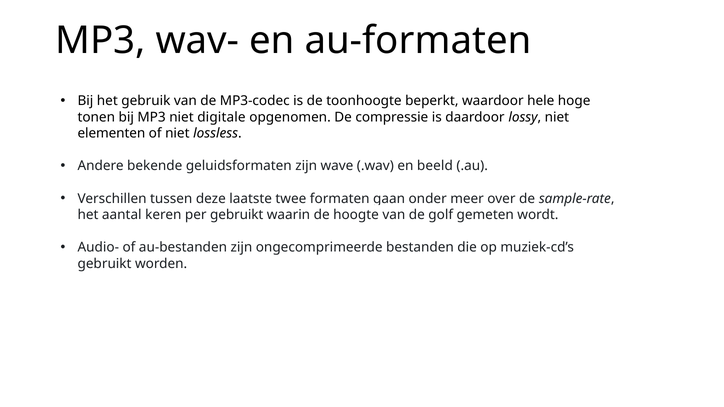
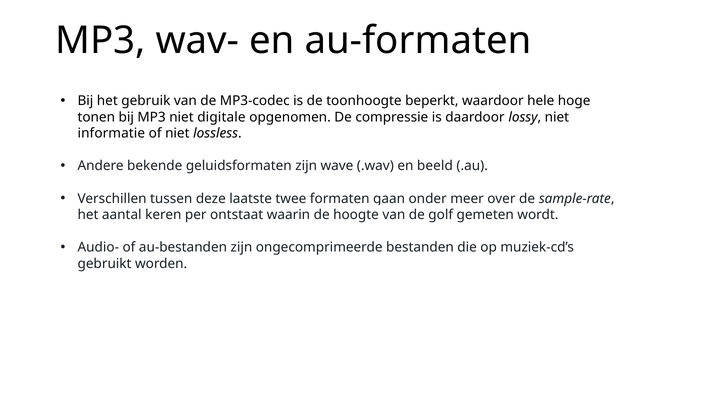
elementen: elementen -> informatie (111, 134)
per gebruikt: gebruikt -> ontstaat (237, 215)
